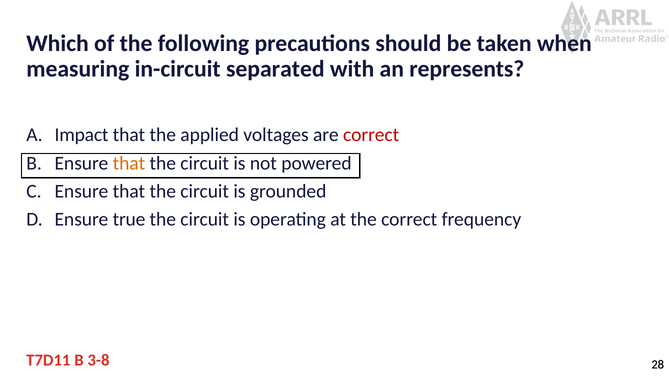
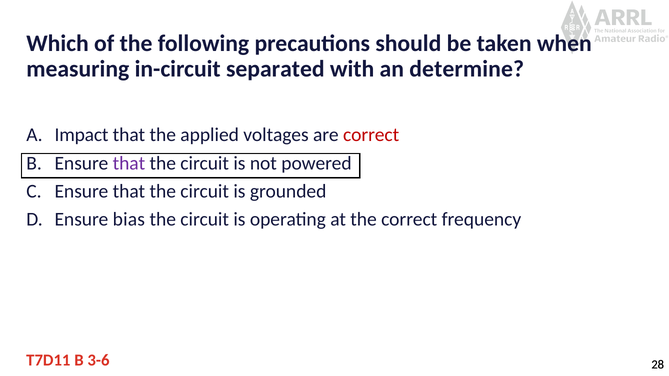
represents: represents -> determine (467, 69)
that colour: orange -> purple (129, 163)
true: true -> bias (129, 219)
3-8: 3-8 -> 3-6 (98, 360)
